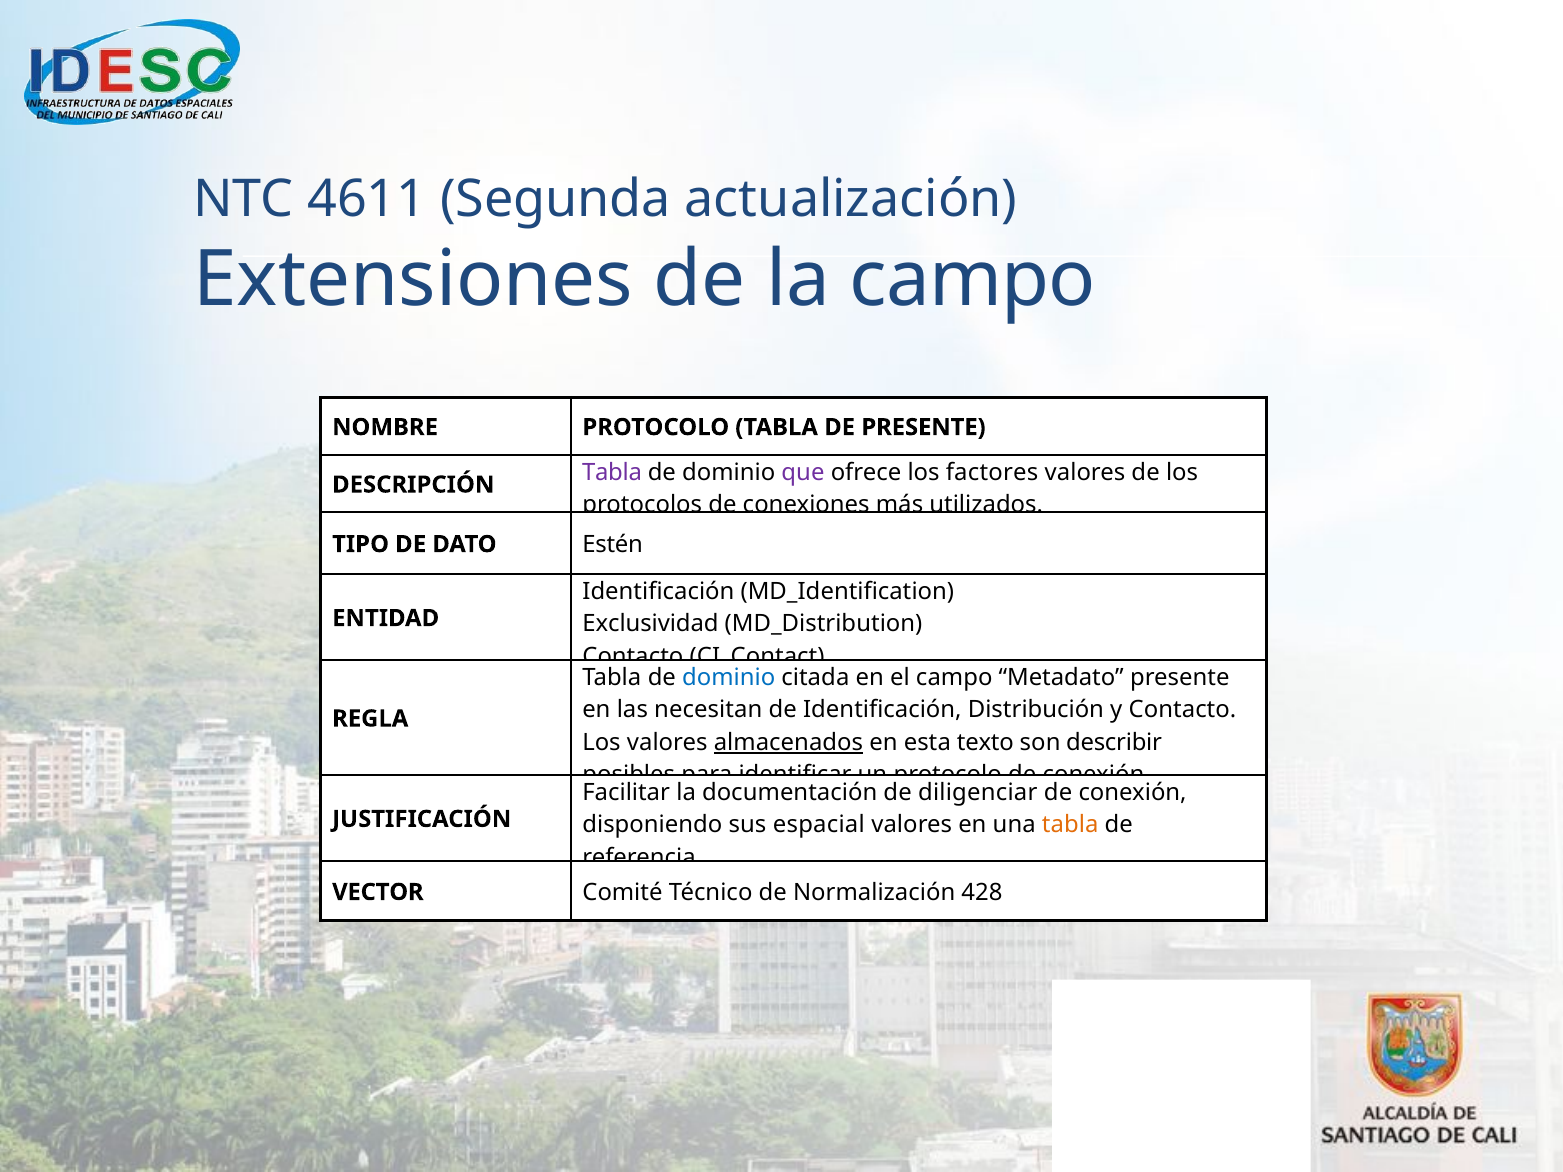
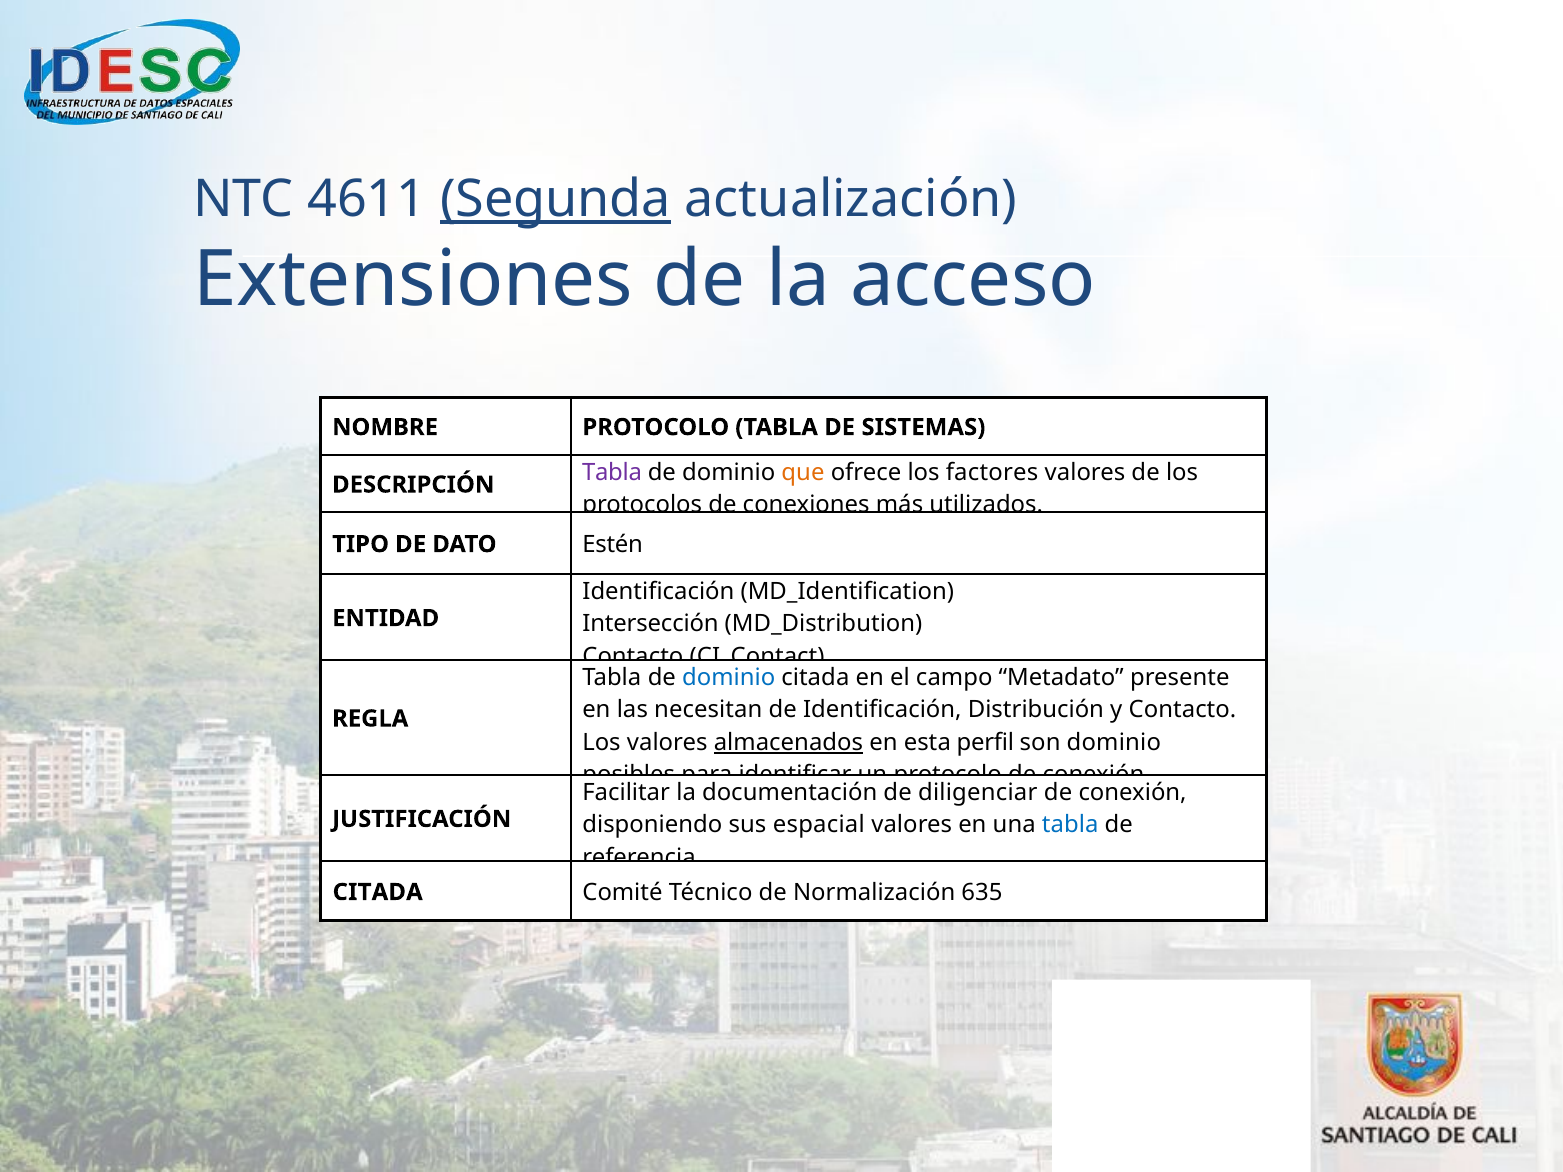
Segunda underline: none -> present (556, 200)
la campo: campo -> acceso (973, 280)
DE PRESENTE: PRESENTE -> SISTEMAS (923, 427)
que colour: purple -> orange (803, 472)
Exclusividad: Exclusividad -> Intersección (651, 624)
texto: texto -> perfil (985, 743)
son describir: describir -> dominio (1114, 743)
tabla colour: orange -> blue (1070, 825)
VECTOR: VECTOR -> CITADA (378, 892)
428: 428 -> 635 (982, 892)
